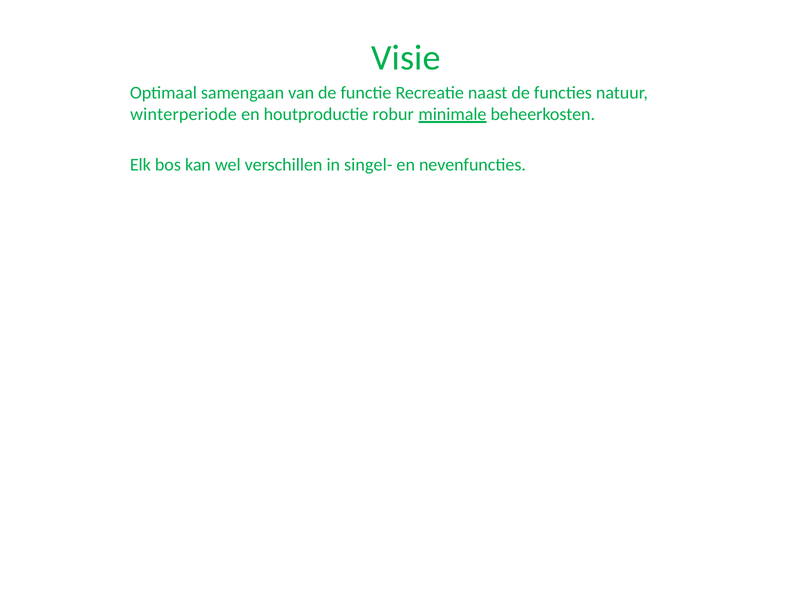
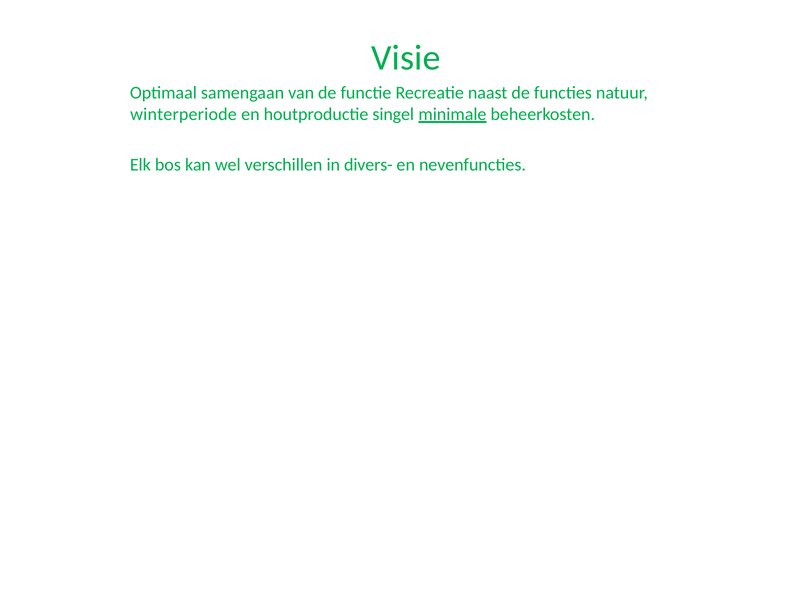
robur: robur -> singel (393, 114)
singel-: singel- -> divers- (368, 165)
